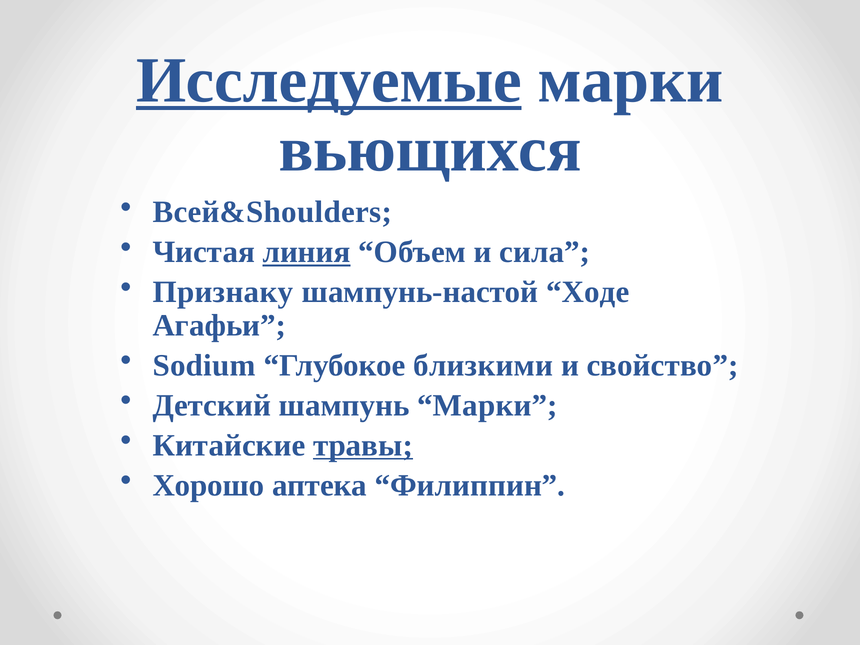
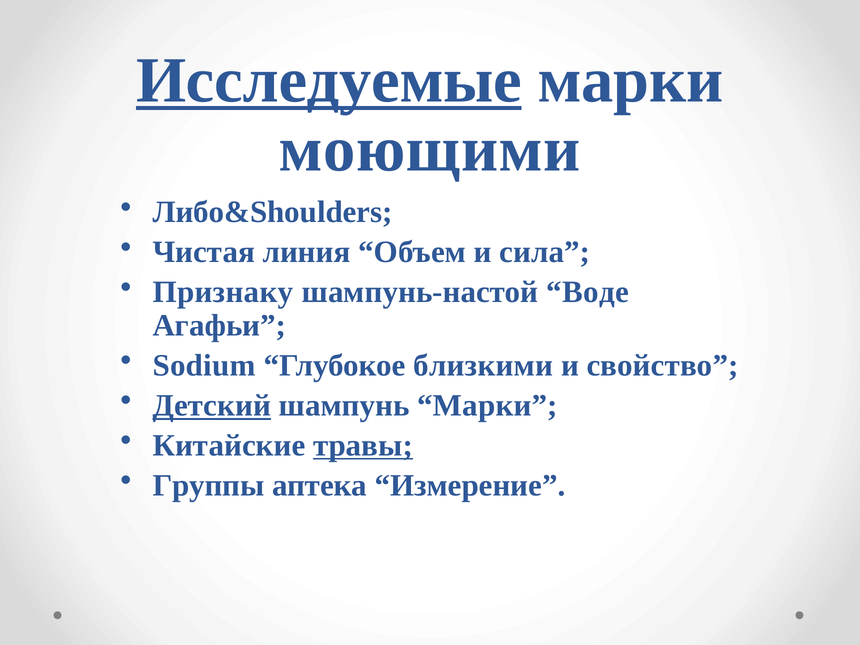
вьющихся: вьющихся -> моющими (430, 150)
Всей&Shoulders: Всей&Shoulders -> Либо&Shoulders (272, 212)
линия underline: present -> none (307, 252)
Ходе: Ходе -> Воде (588, 292)
Детский underline: none -> present (212, 405)
Хорошо: Хорошо -> Группы (208, 485)
Филиппин: Филиппин -> Измерение (470, 485)
